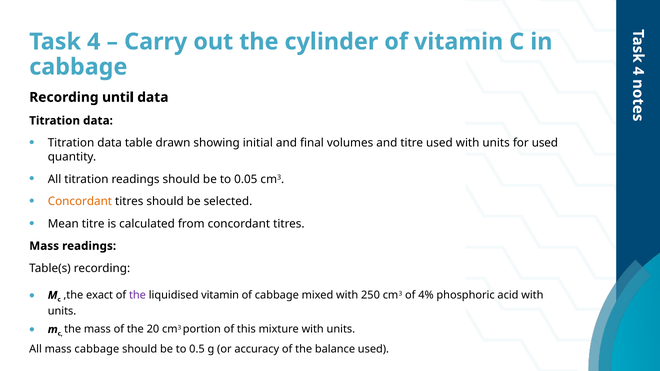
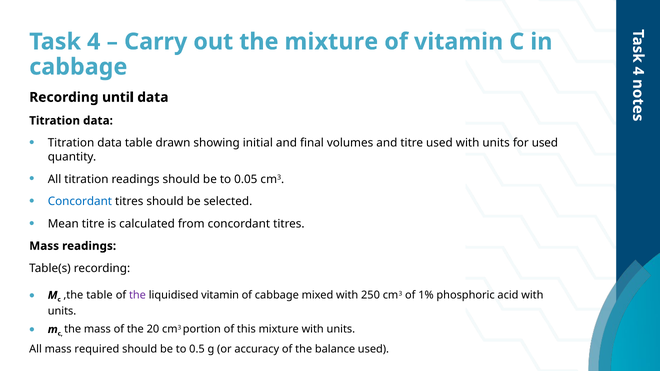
the cylinder: cylinder -> mixture (331, 42)
Concordant colour: orange -> blue (80, 202)
,the exact: exact -> table (99, 295)
4%: 4% -> 1% (426, 295)
mass cabbage: cabbage -> required (97, 349)
